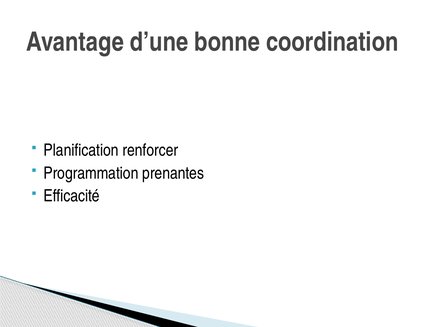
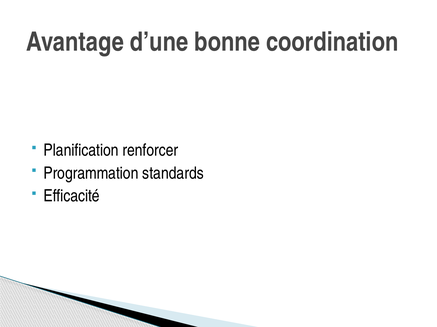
prenantes: prenantes -> standards (173, 173)
